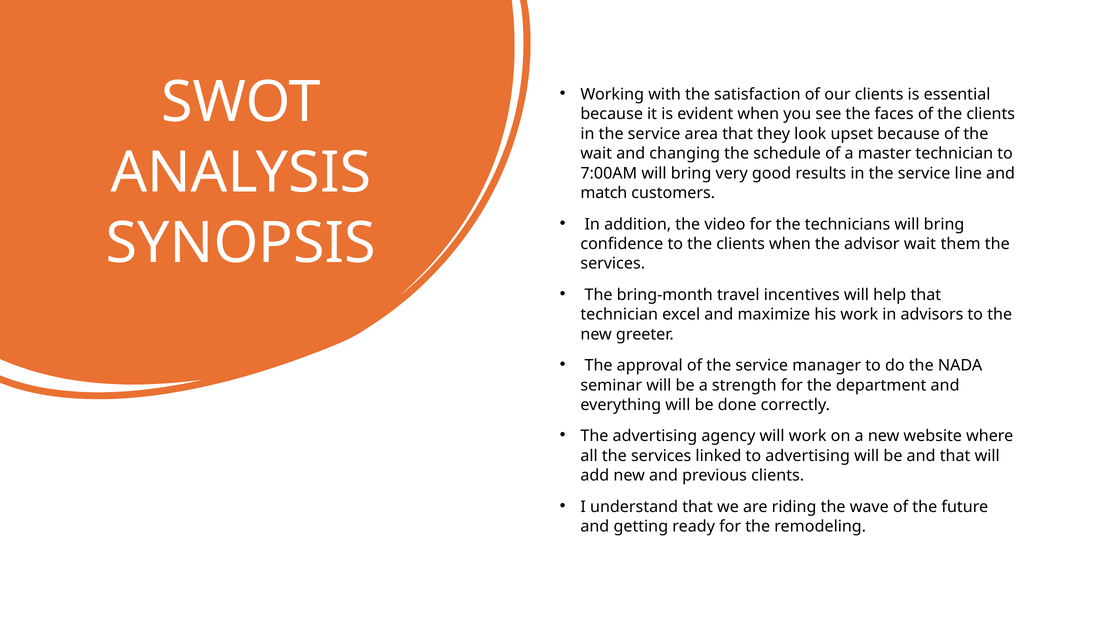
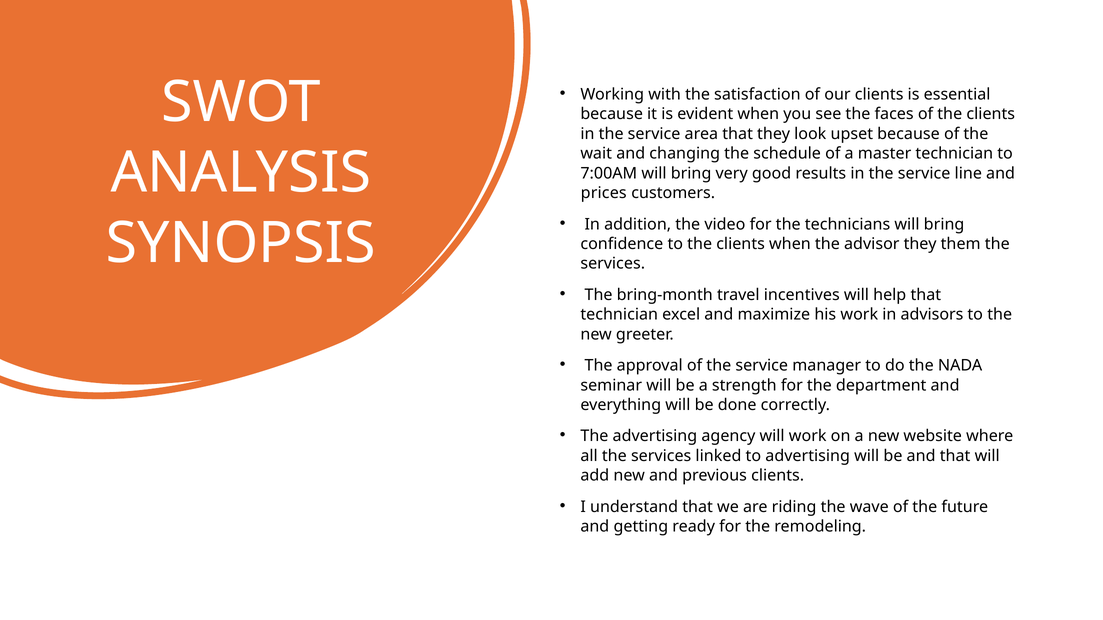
match: match -> prices (604, 193)
advisor wait: wait -> they (920, 244)
